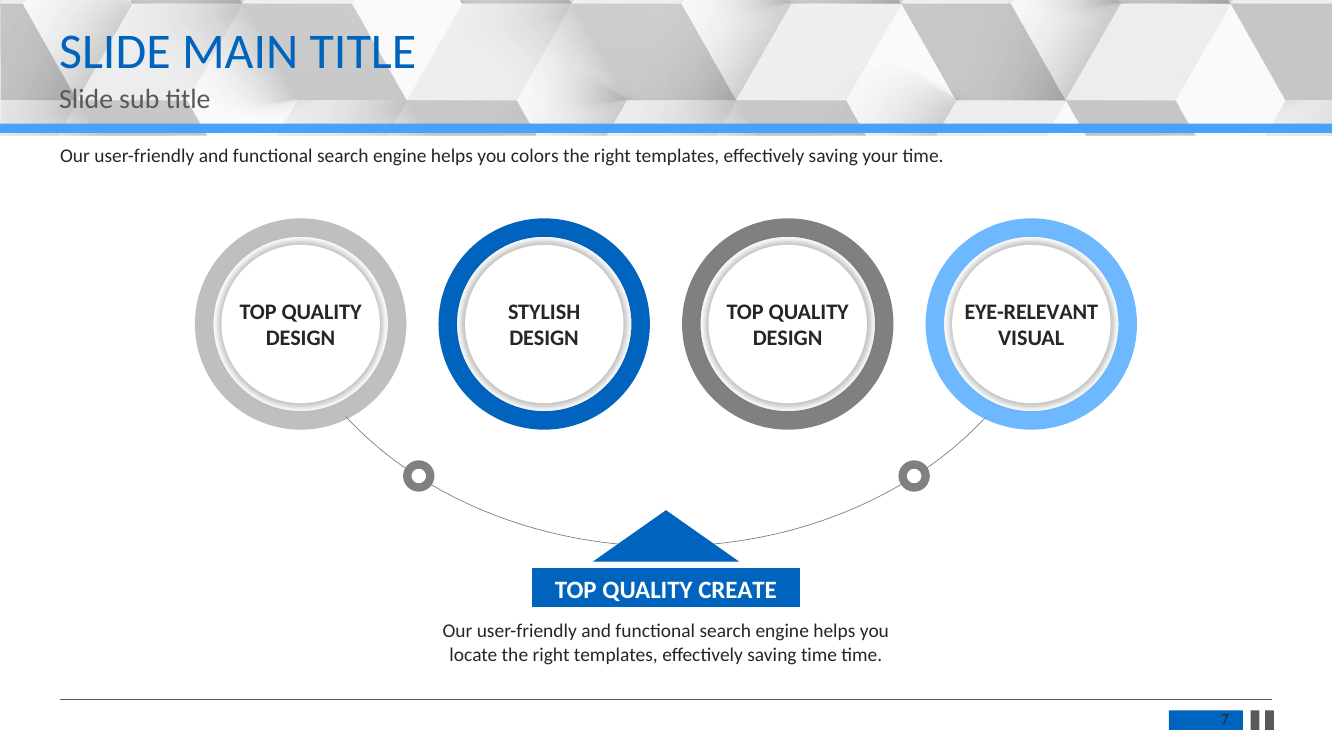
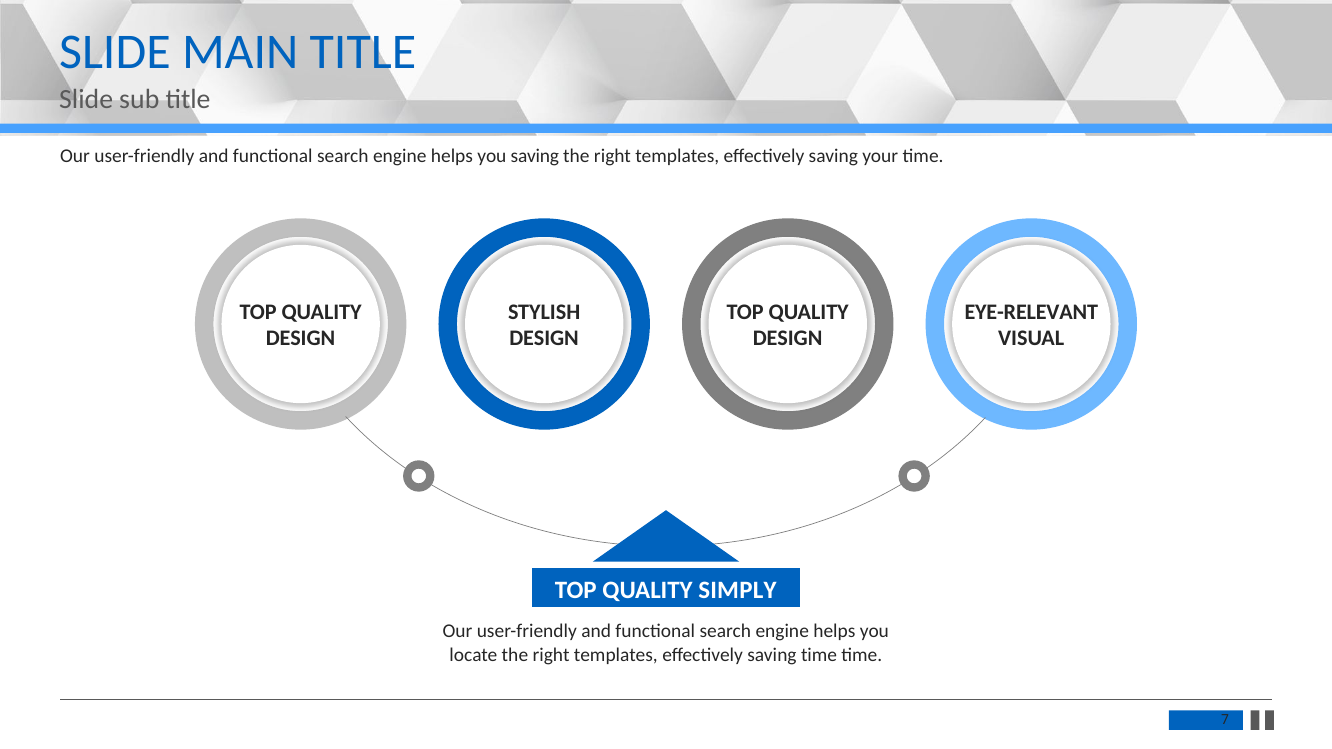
you colors: colors -> saving (535, 156)
CREATE: CREATE -> SIMPLY (737, 590)
